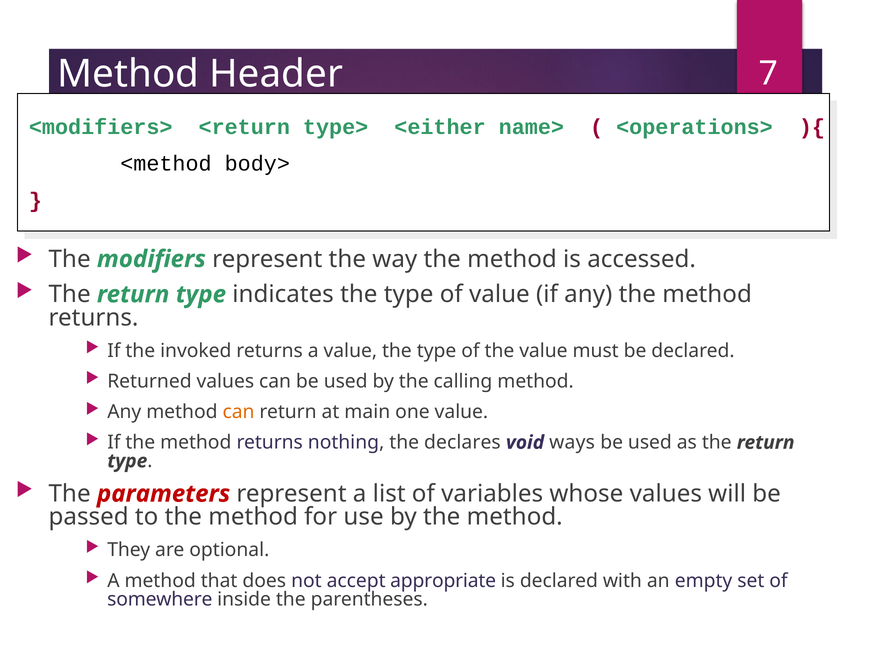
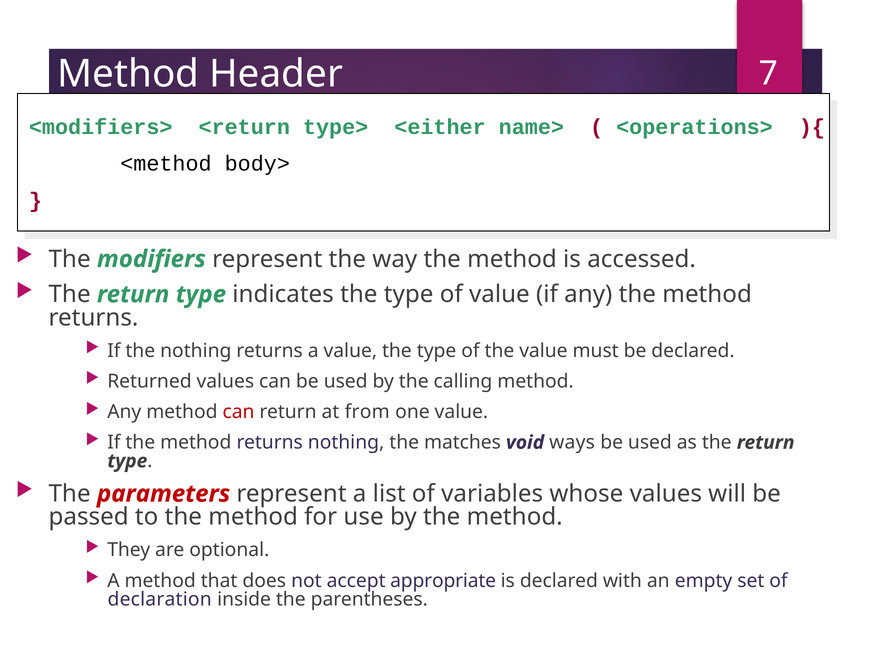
the invoked: invoked -> nothing (196, 351)
can colour: orange -> red (239, 412)
main: main -> from (367, 412)
declares: declares -> matches (462, 443)
somewhere: somewhere -> declaration (160, 600)
